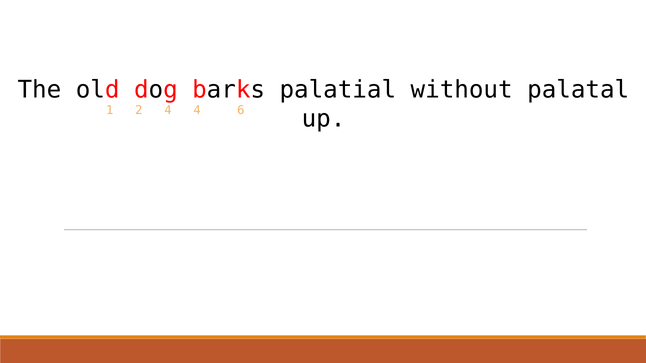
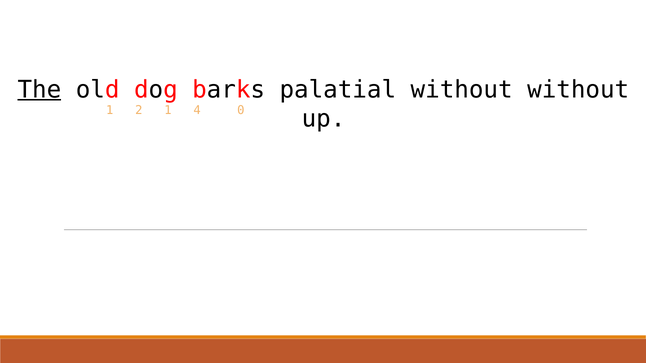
The underline: none -> present (39, 90)
without palatal: palatal -> without (578, 90)
2 4: 4 -> 1 (168, 110)
6: 6 -> 0 (241, 110)
